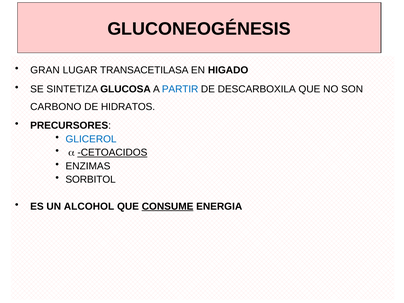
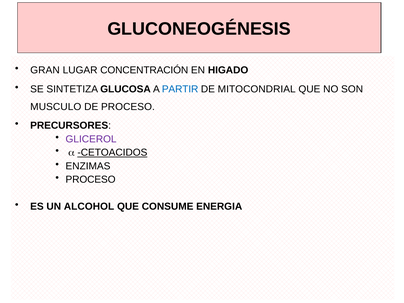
TRANSACETILASA: TRANSACETILASA -> CONCENTRACIÓN (144, 70)
DESCARBOXILA: DESCARBOXILA -> MITOCONDRIAL (257, 89)
CARBONO: CARBONO -> MUSCULO (56, 107)
DE HIDRATOS: HIDRATOS -> PROCESO (128, 107)
GLICEROL colour: blue -> purple (91, 139)
SORBITOL: SORBITOL -> PROCESO (91, 179)
CONSUME underline: present -> none (168, 206)
